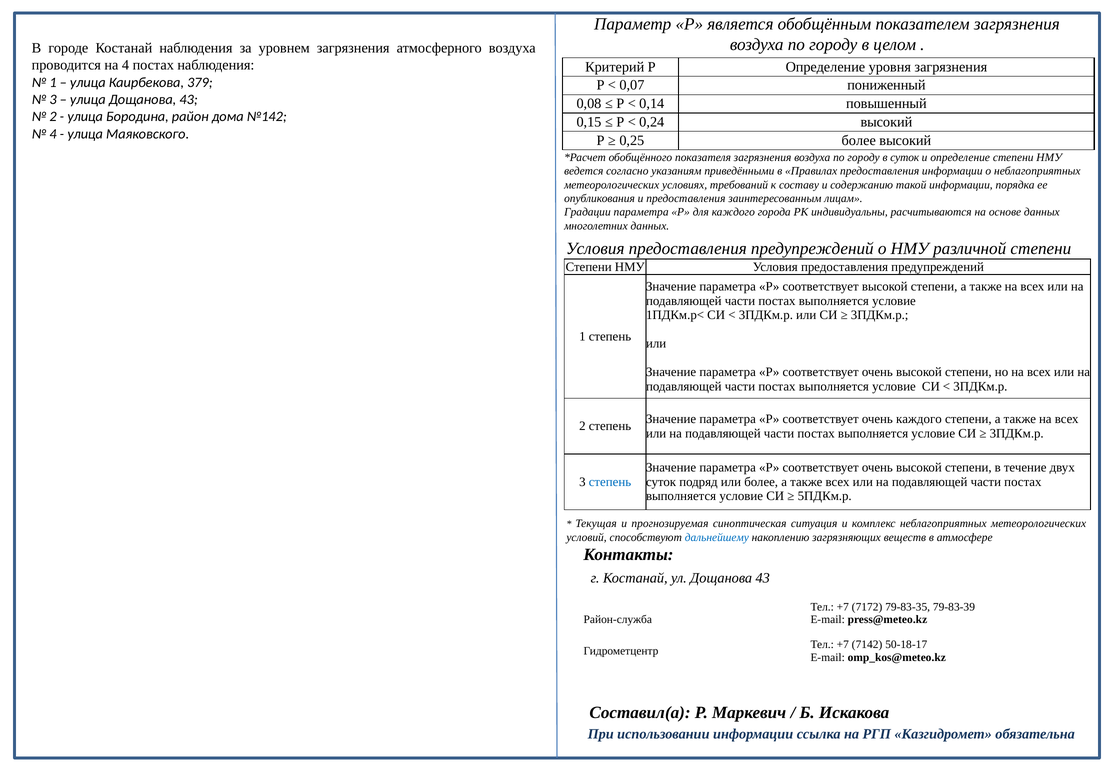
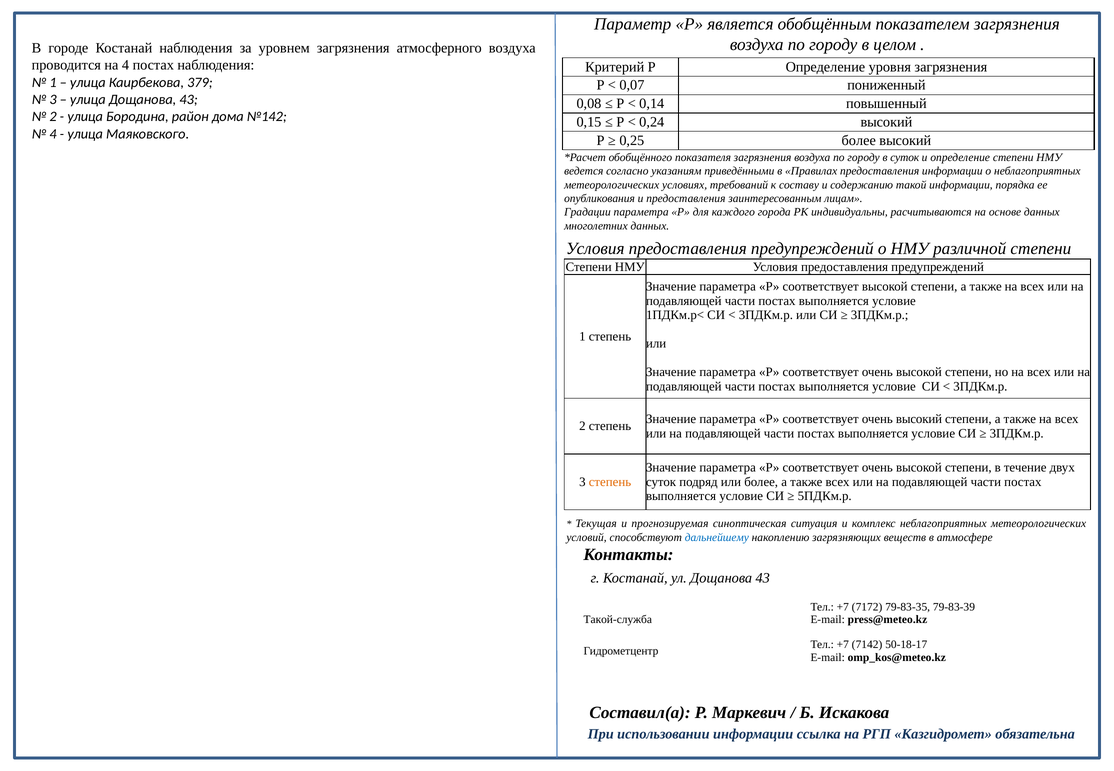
очень каждого: каждого -> высокий (919, 419)
степень colour: blue -> orange (610, 482)
Район-служба: Район-служба -> Такой-служба (618, 620)
